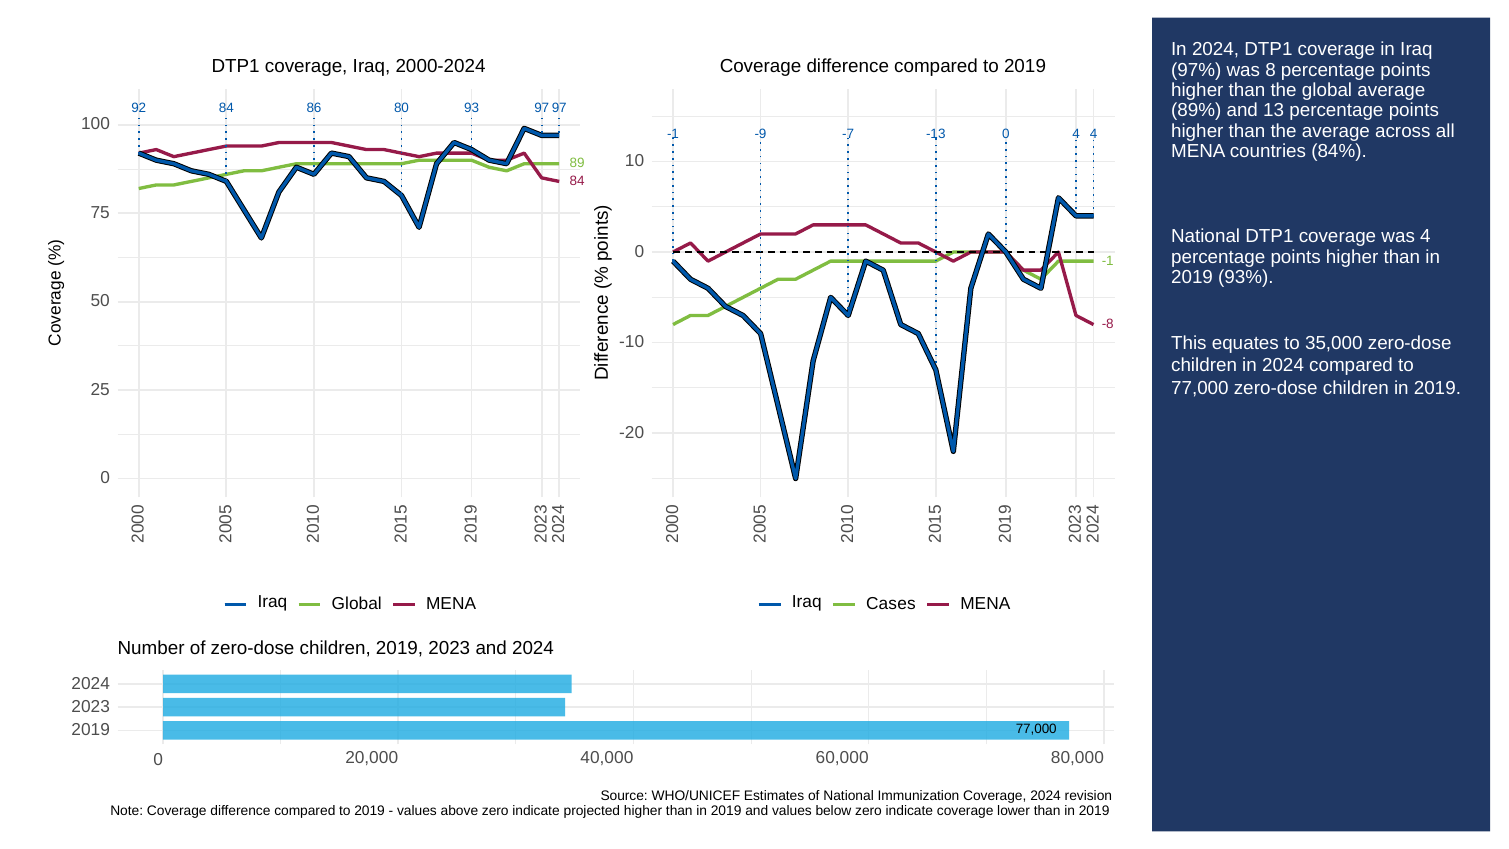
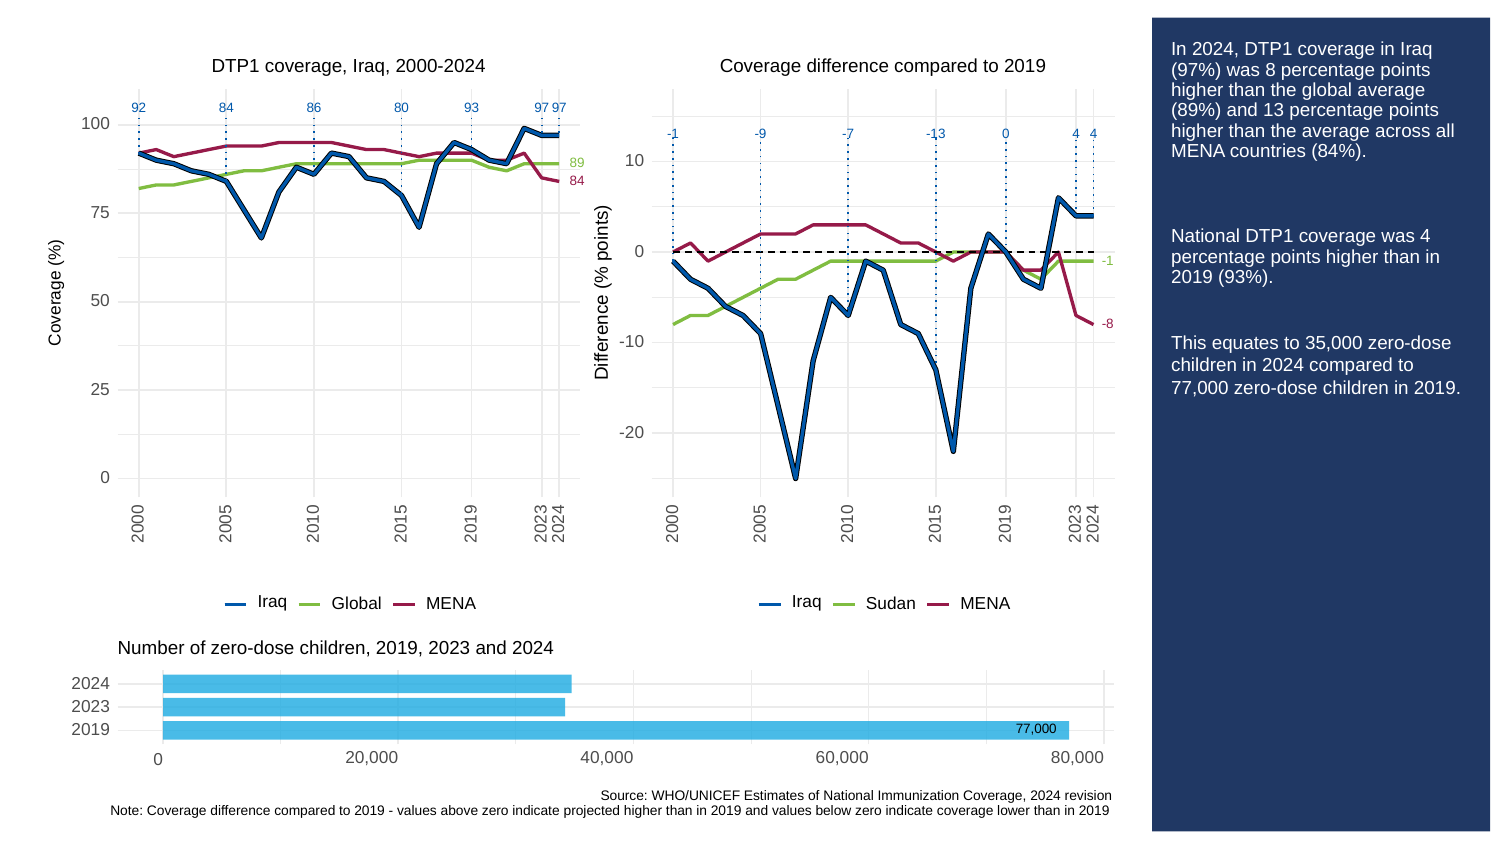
Cases: Cases -> Sudan (891, 604)
